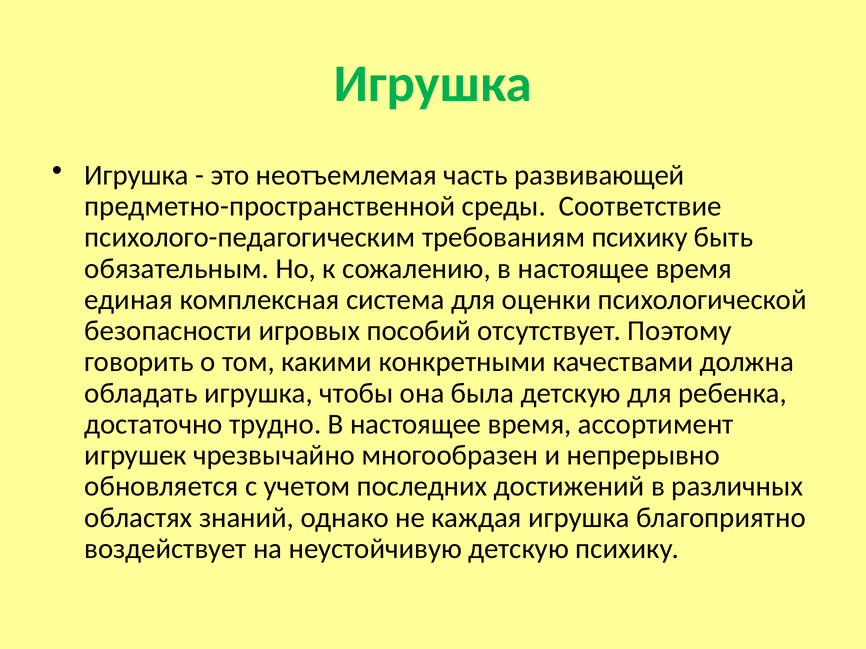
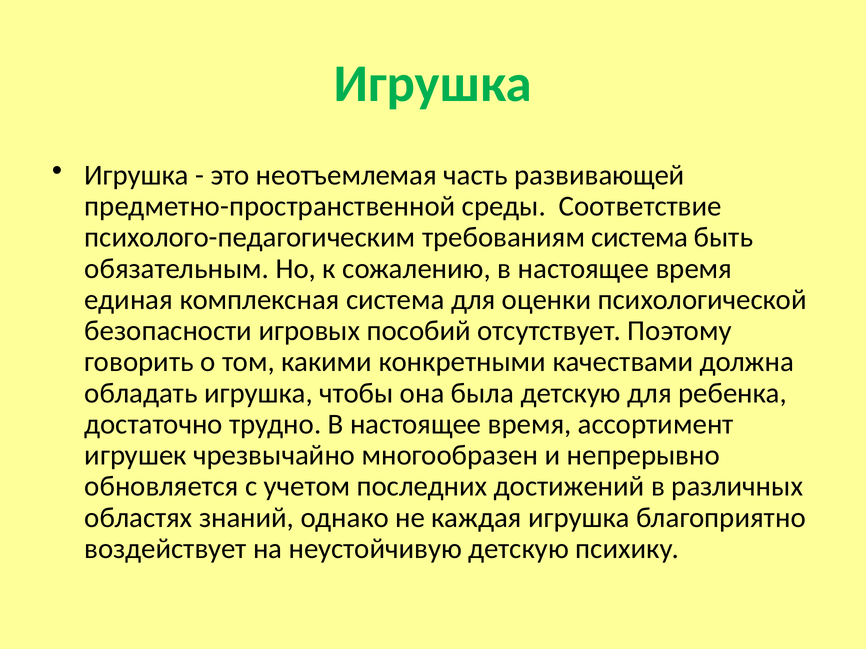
требованиям психику: психику -> система (640, 238)
